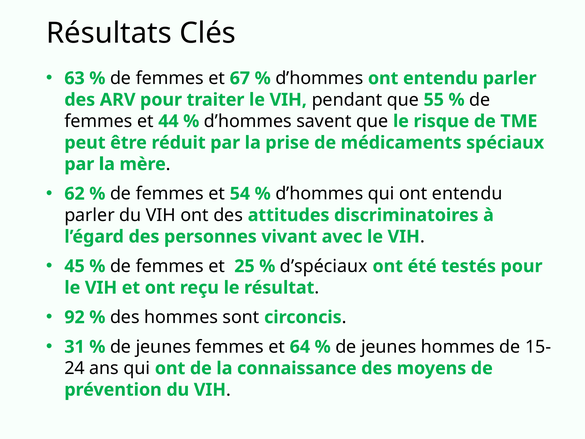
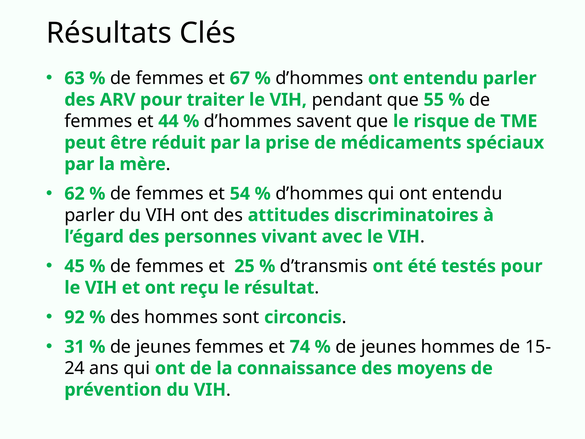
d’spéciaux: d’spéciaux -> d’transmis (324, 266)
64: 64 -> 74 (300, 347)
